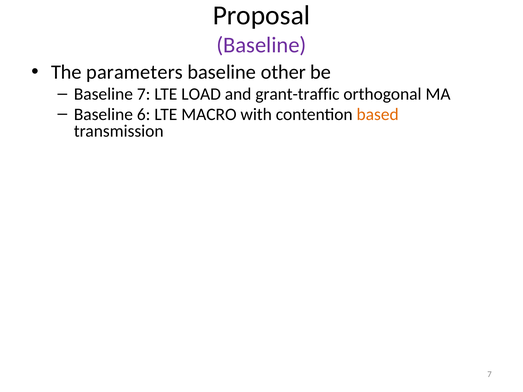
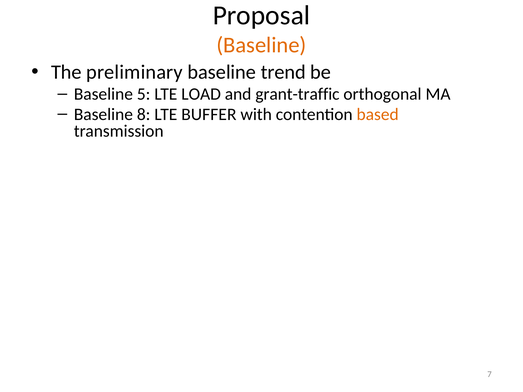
Baseline colour: purple -> orange (261, 45)
parameters: parameters -> preliminary (134, 72)
other: other -> trend (283, 72)
Baseline 7: 7 -> 5 (144, 94)
6: 6 -> 8 (144, 114)
MACRO: MACRO -> BUFFER (209, 114)
